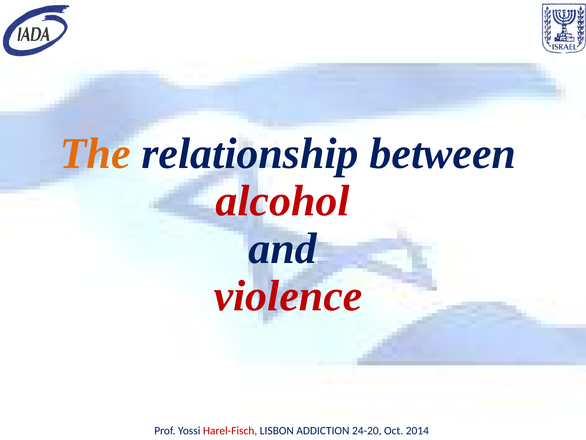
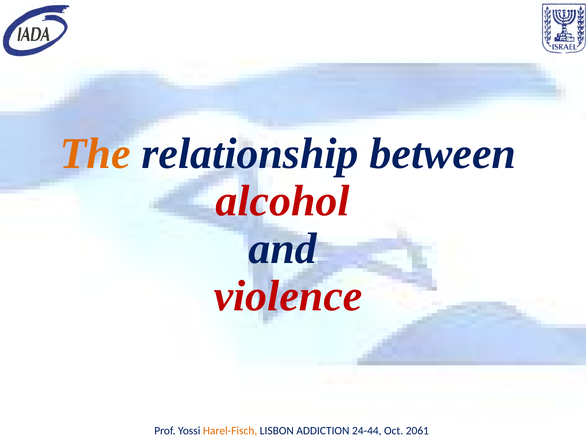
Harel-Fisch colour: red -> orange (230, 430)
24-20: 24-20 -> 24-44 (367, 430)
2014: 2014 -> 2061 (417, 430)
